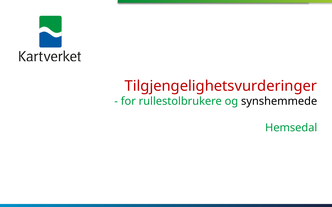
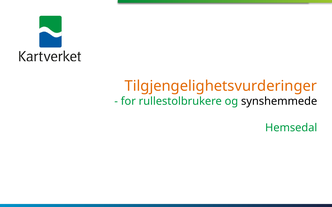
Tilgjengelighetsvurderinger colour: red -> orange (221, 86)
